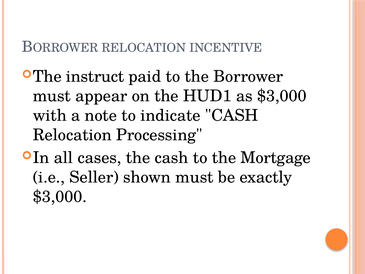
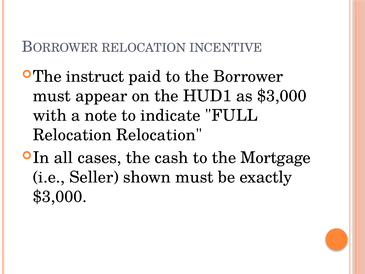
indicate CASH: CASH -> FULL (231, 116)
Relocation Processing: Processing -> Relocation (159, 135)
